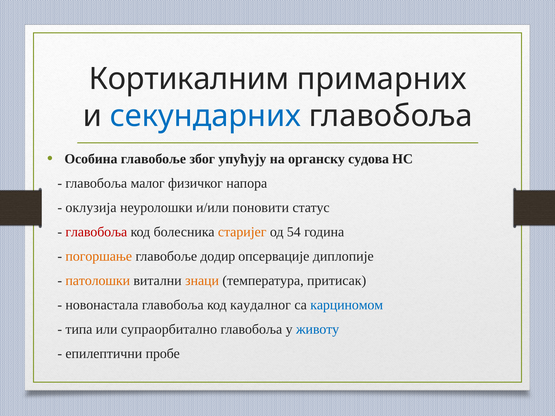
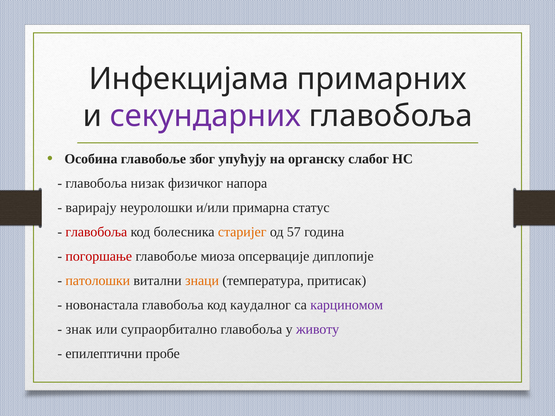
Кортикалним: Кортикалним -> Инфекцијама (189, 79)
секундарних colour: blue -> purple (205, 116)
судова: судова -> слабог (369, 159)
малог: малог -> низaк (148, 183)
оклузија: оклузија -> варирају (91, 208)
поновити: поновити -> примарна (261, 208)
54: 54 -> 57 (294, 232)
погоршање colour: orange -> red (99, 256)
додир: додир -> миоза (218, 256)
карциномом colour: blue -> purple (347, 305)
типа: типа -> знак (79, 330)
животу colour: blue -> purple (318, 330)
